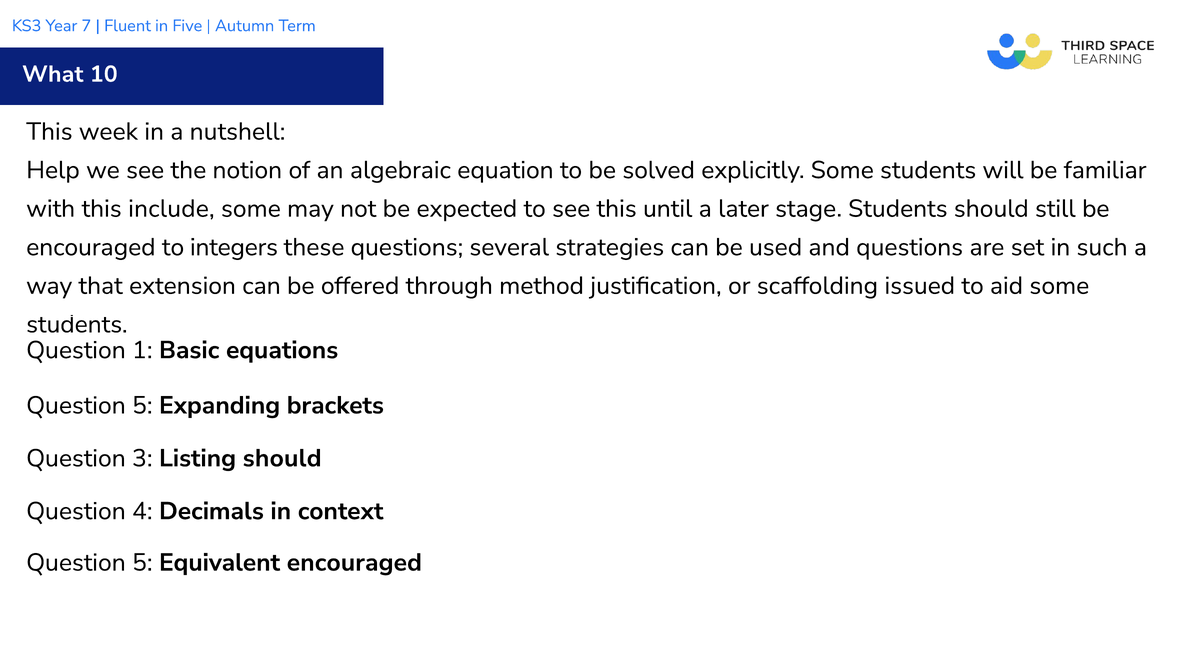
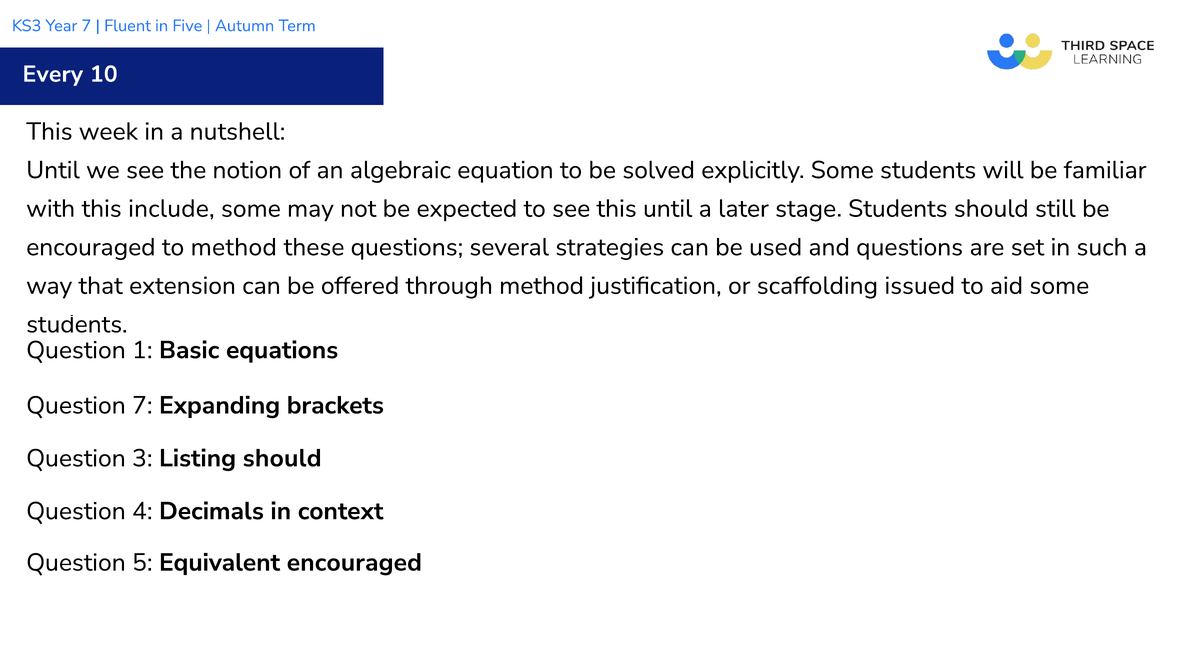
What: What -> Every (53, 74)
Help: Help -> Until (53, 170)
to integers: integers -> method (234, 247)
5: 5 -> 7 (142, 405)
